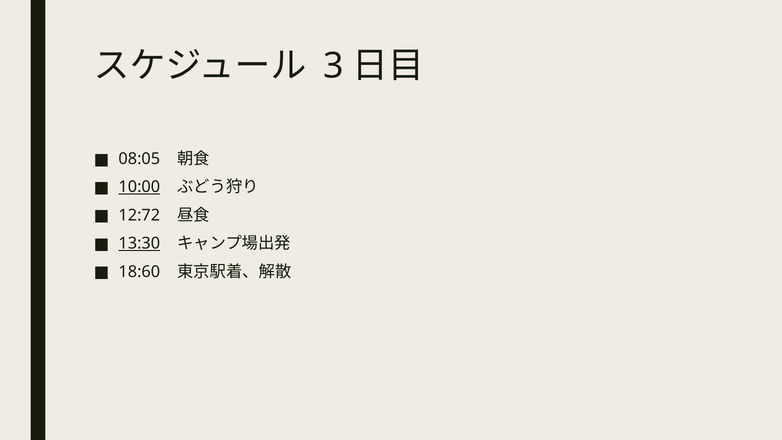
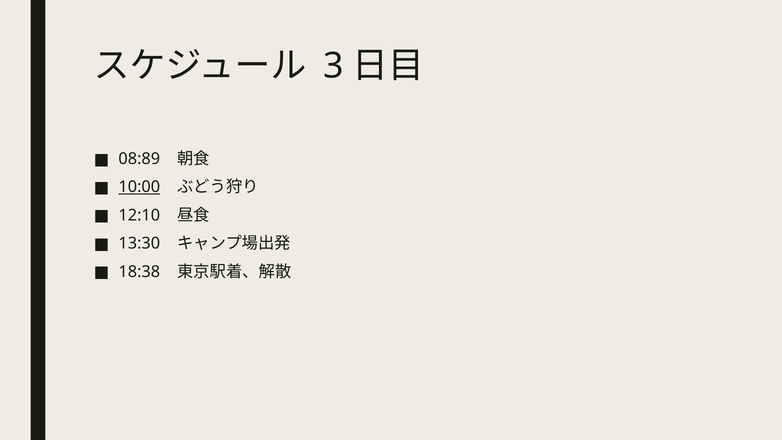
08:05: 08:05 -> 08:89 (139, 159)
12:72: 12:72 -> 12:10 (139, 215)
13:30 underline: present -> none (139, 243)
18:60: 18:60 -> 18:38 (139, 272)
